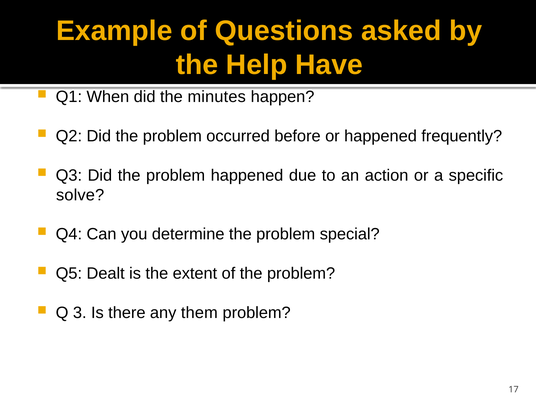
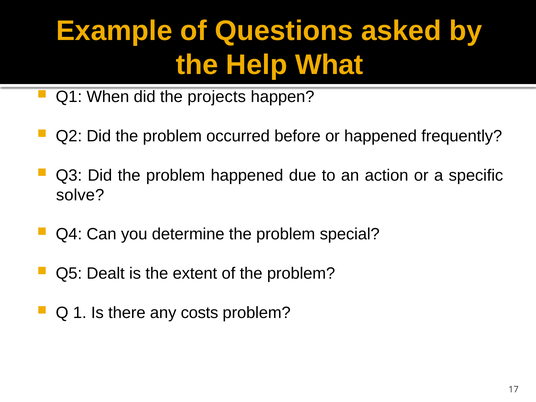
Have: Have -> What (329, 65)
minutes: minutes -> projects (217, 97)
3: 3 -> 1 (80, 313)
them: them -> costs (200, 313)
